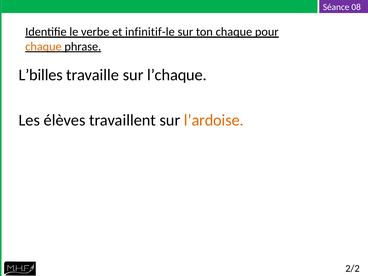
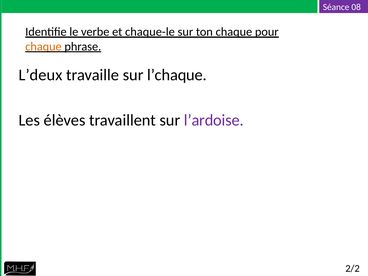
infinitif-le: infinitif-le -> chaque-le (150, 32)
L’billes: L’billes -> L’deux (41, 75)
l’ardoise colour: orange -> purple (214, 120)
